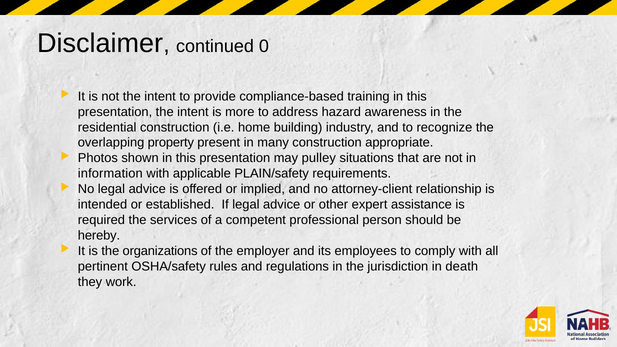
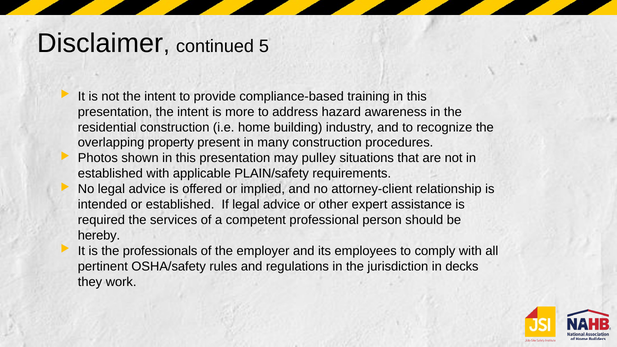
0: 0 -> 5 (264, 46)
appropriate: appropriate -> procedures (399, 143)
information: information -> established (110, 174)
organizations: organizations -> professionals (160, 251)
death: death -> decks (462, 266)
